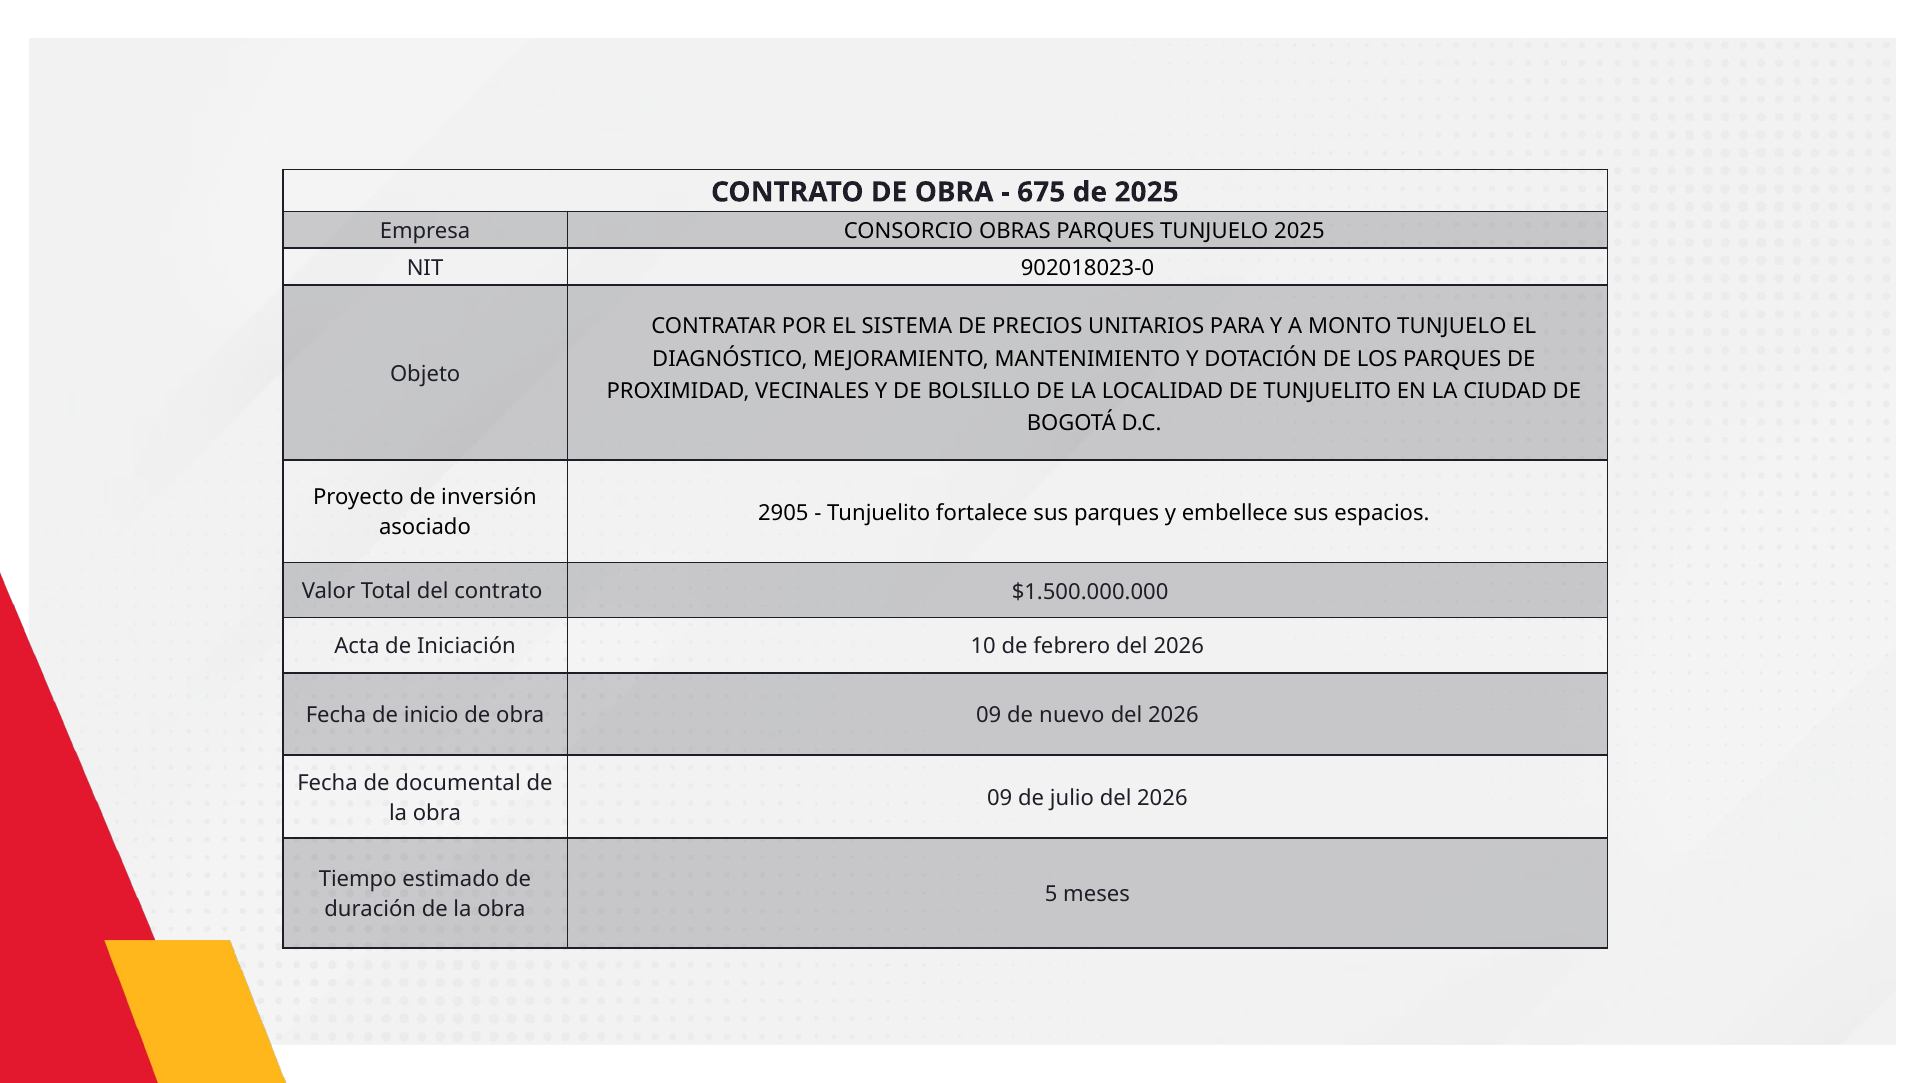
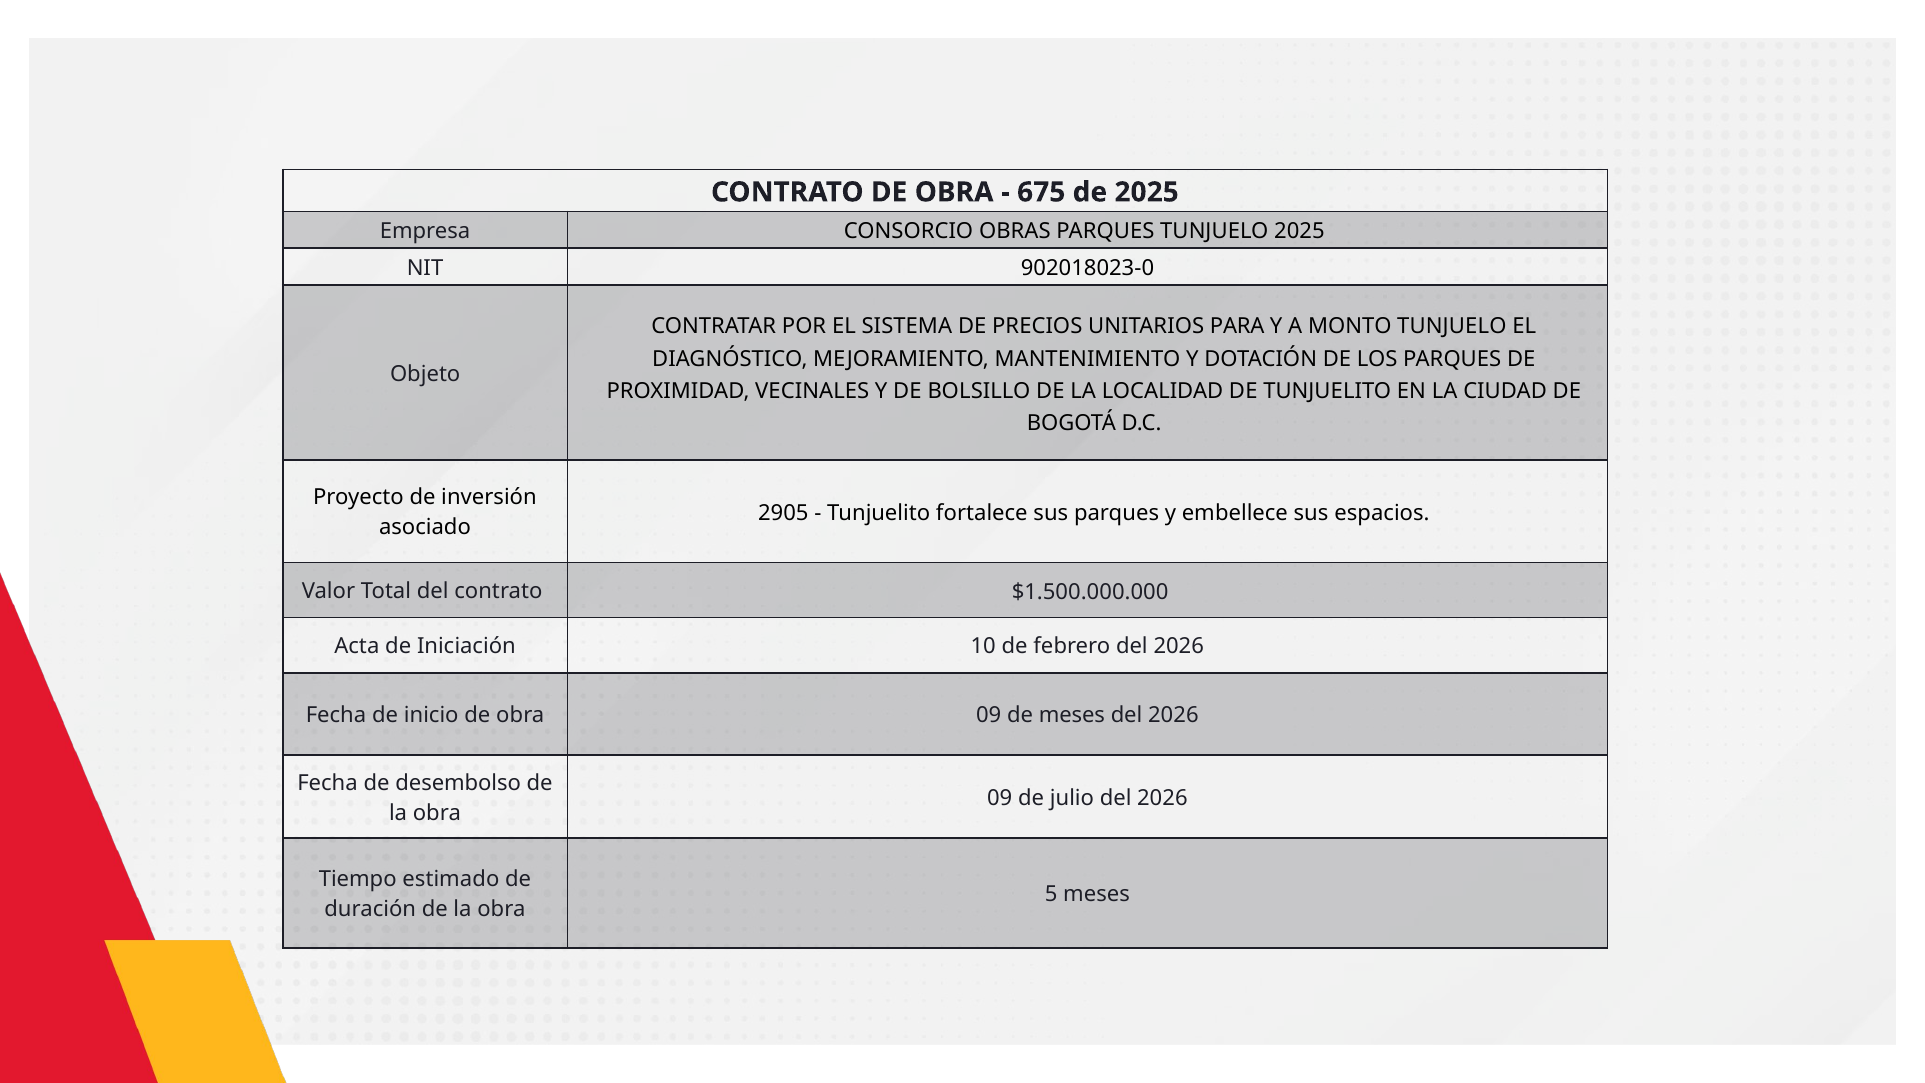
de nuevo: nuevo -> meses (1072, 715)
documental: documental -> desembolso (458, 783)
